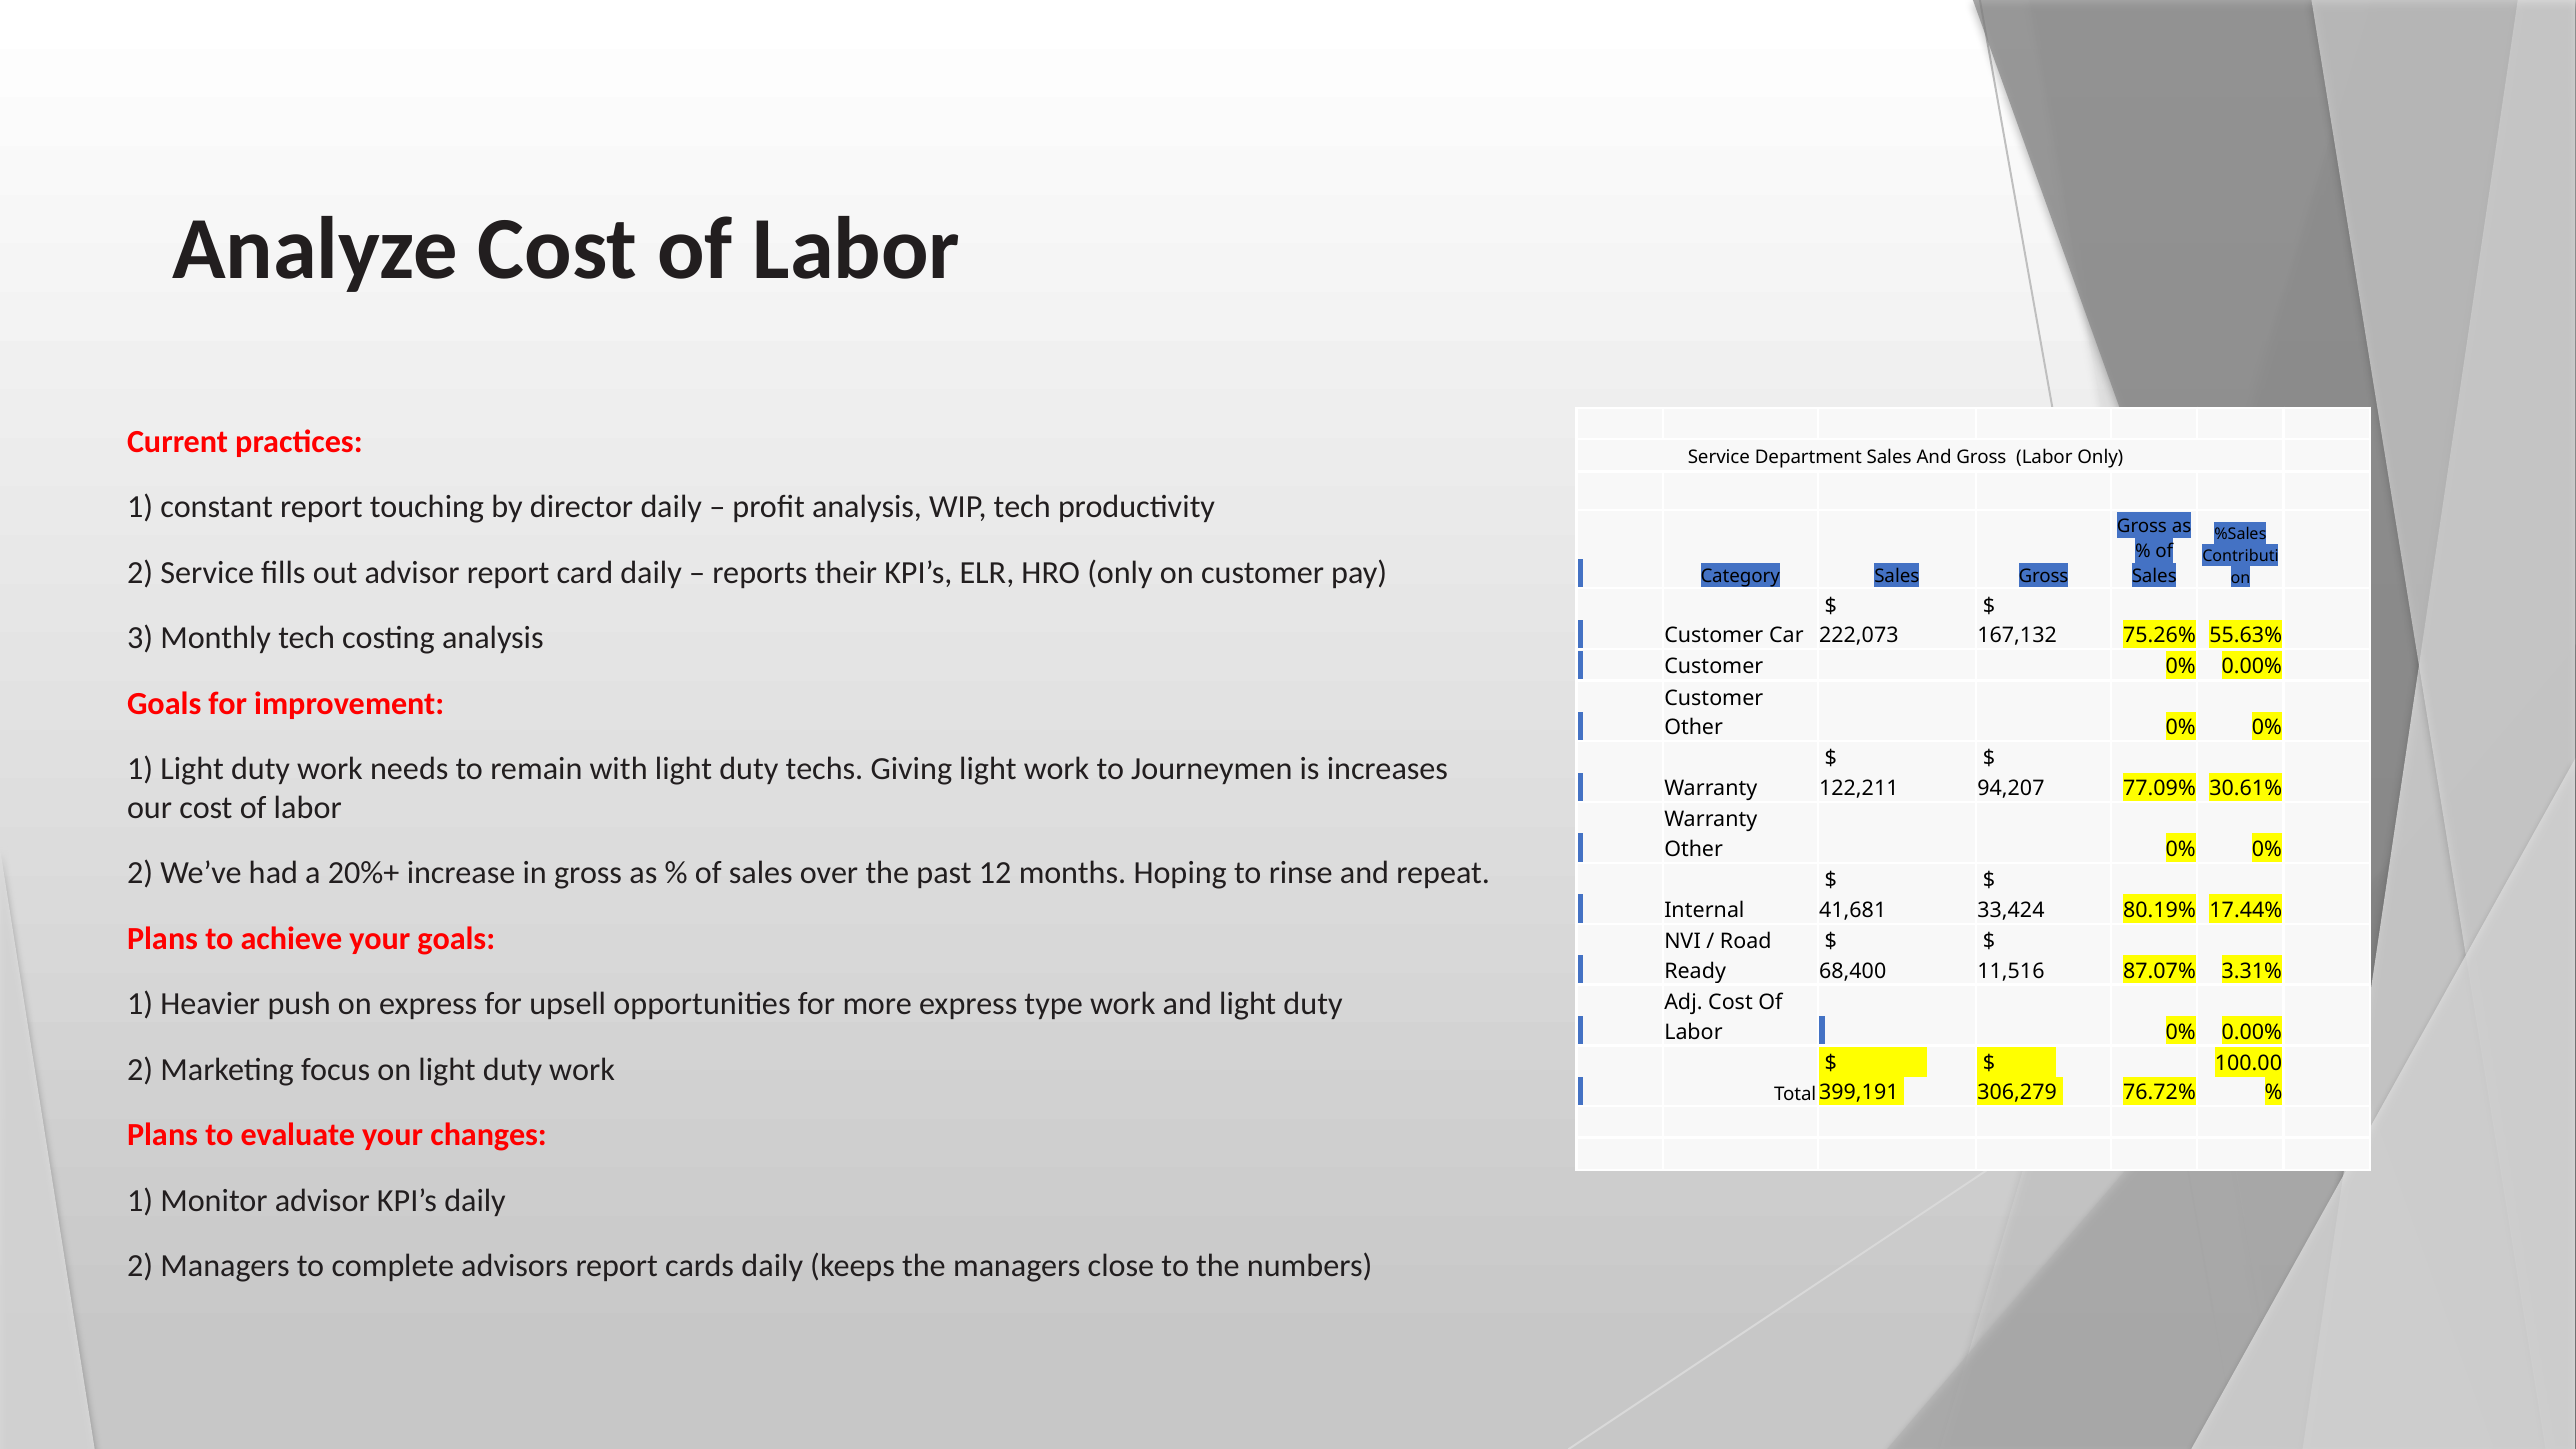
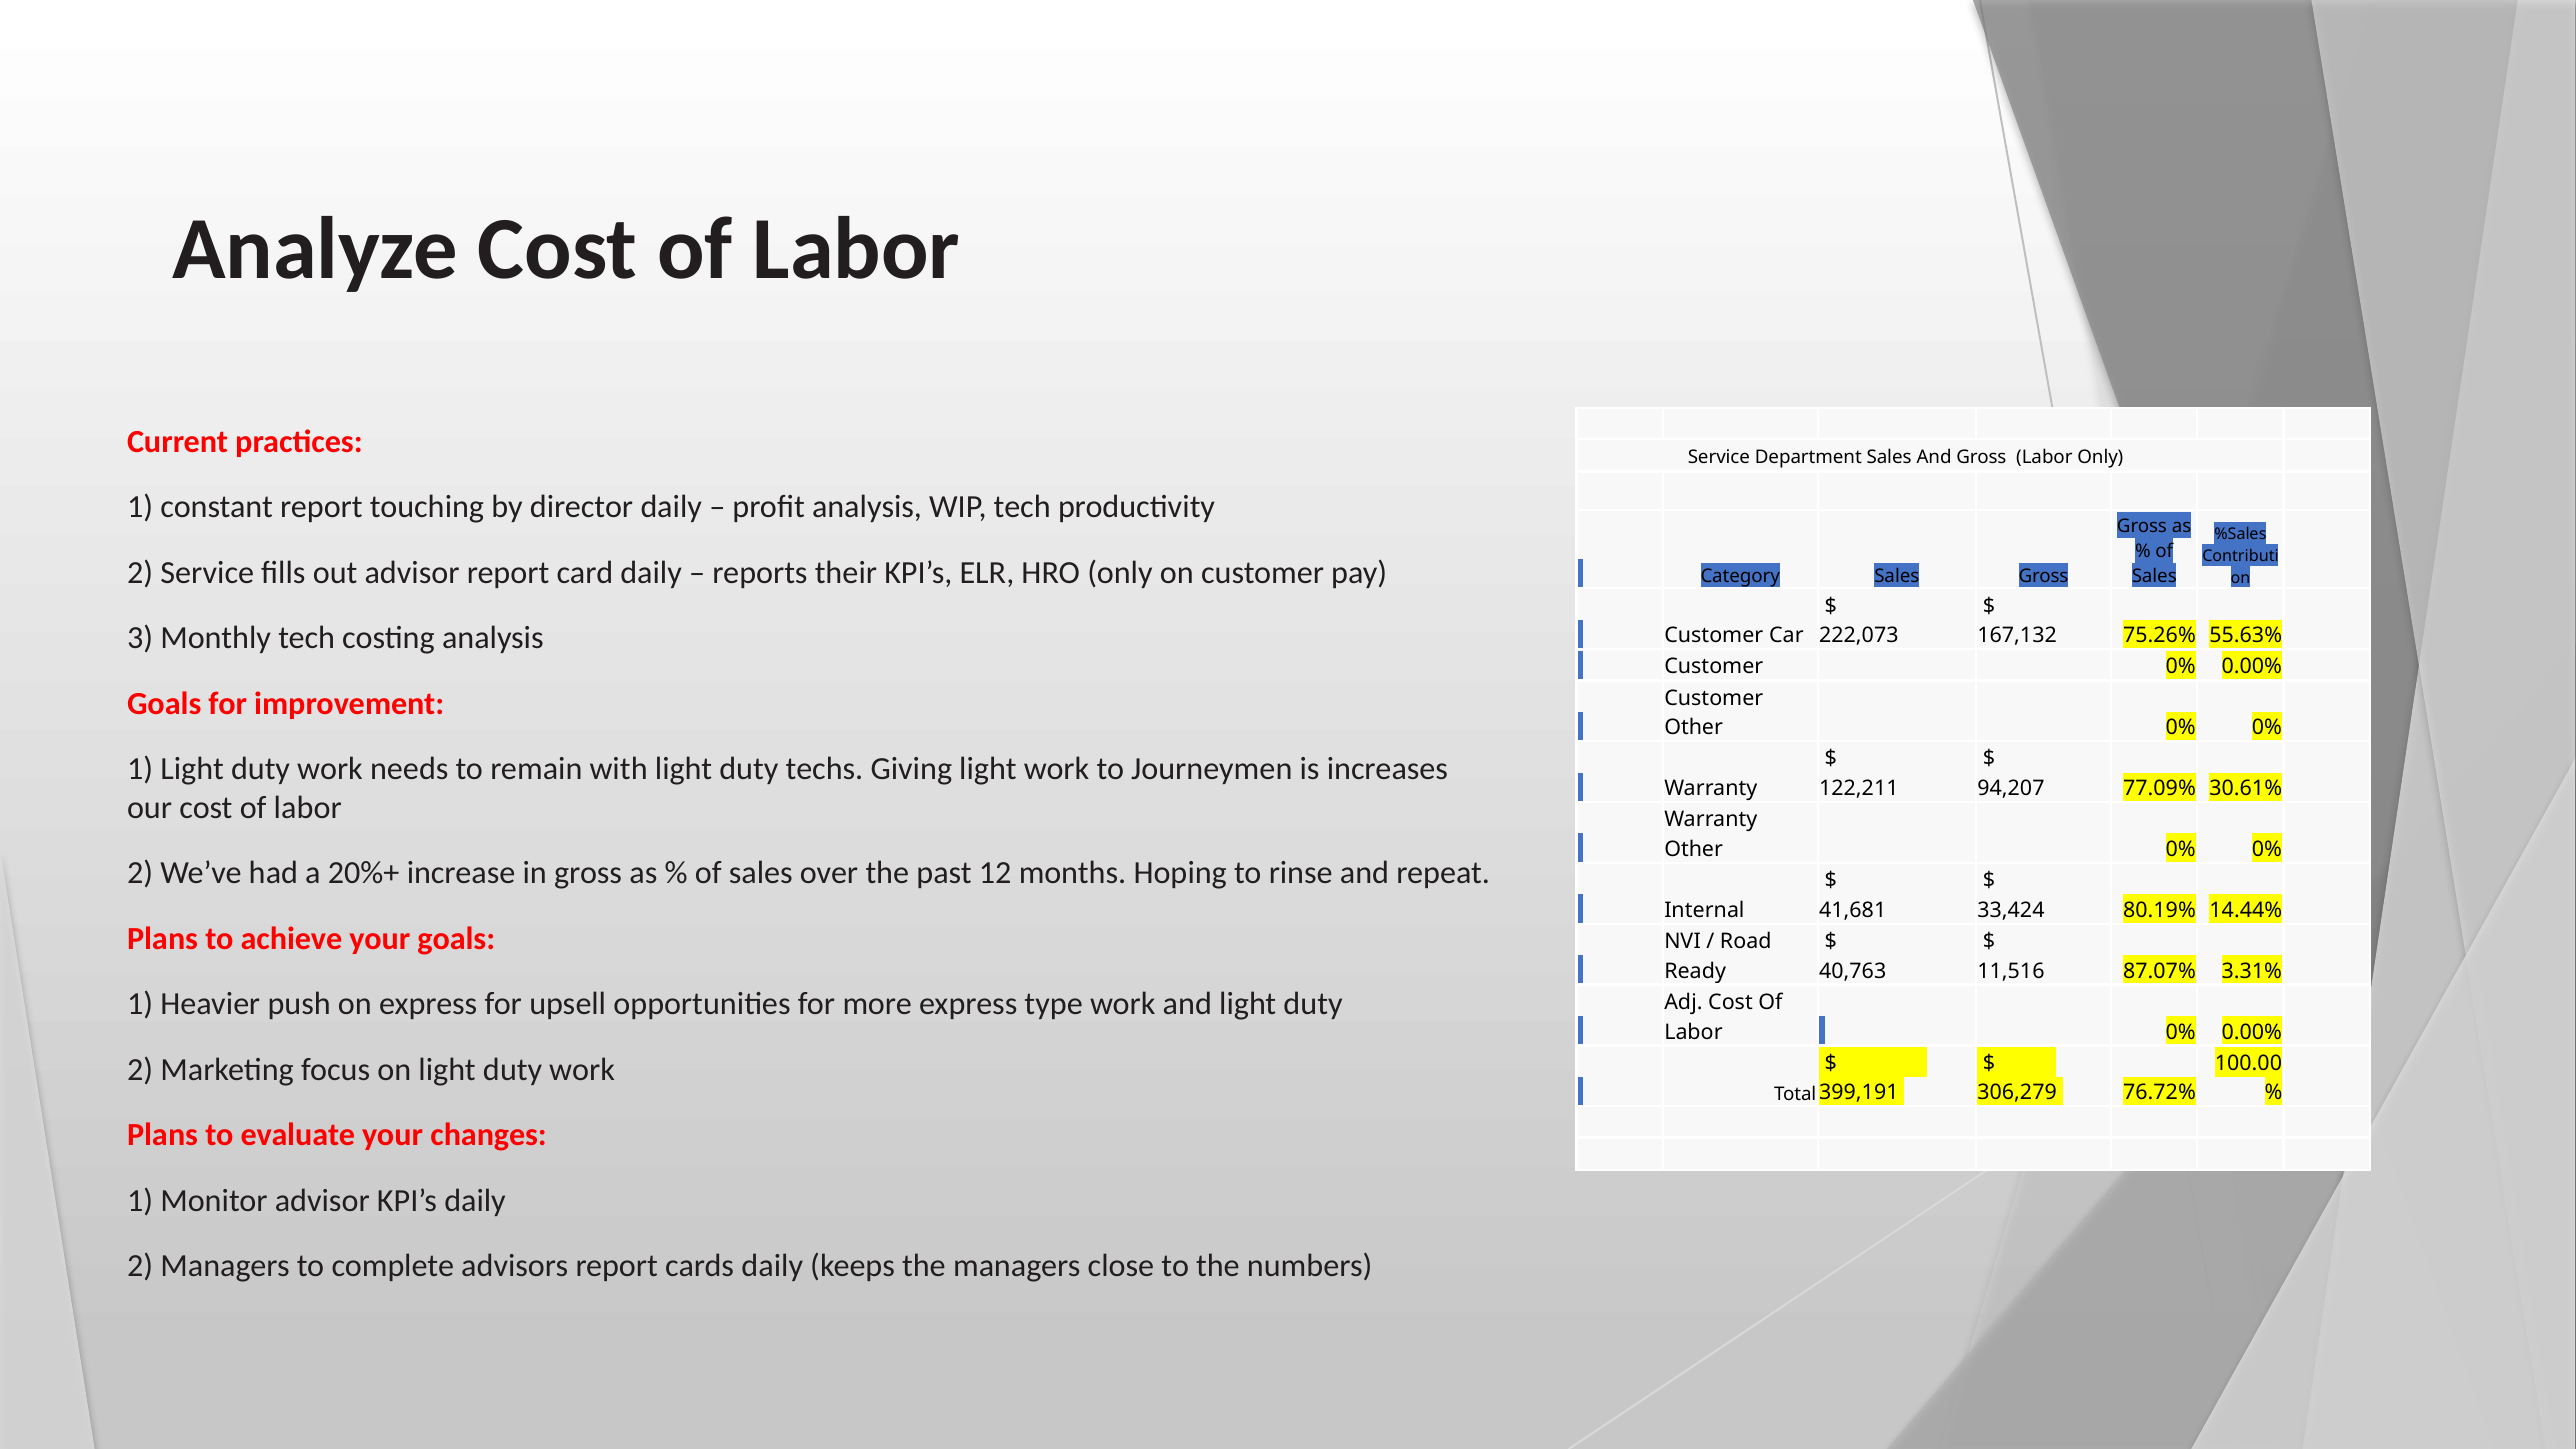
17.44%: 17.44% -> 14.44% (2246, 910)
68,400: 68,400 -> 40,763 (1853, 971)
